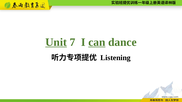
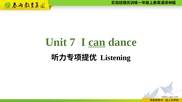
Unit underline: present -> none (56, 42)
